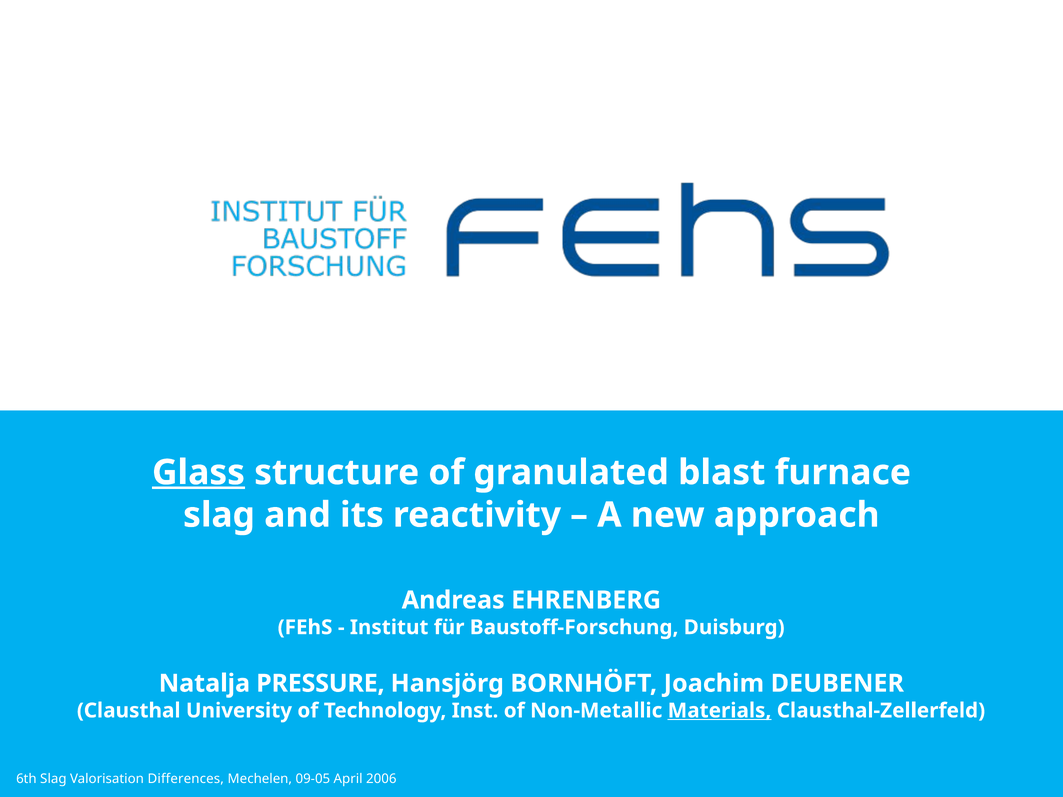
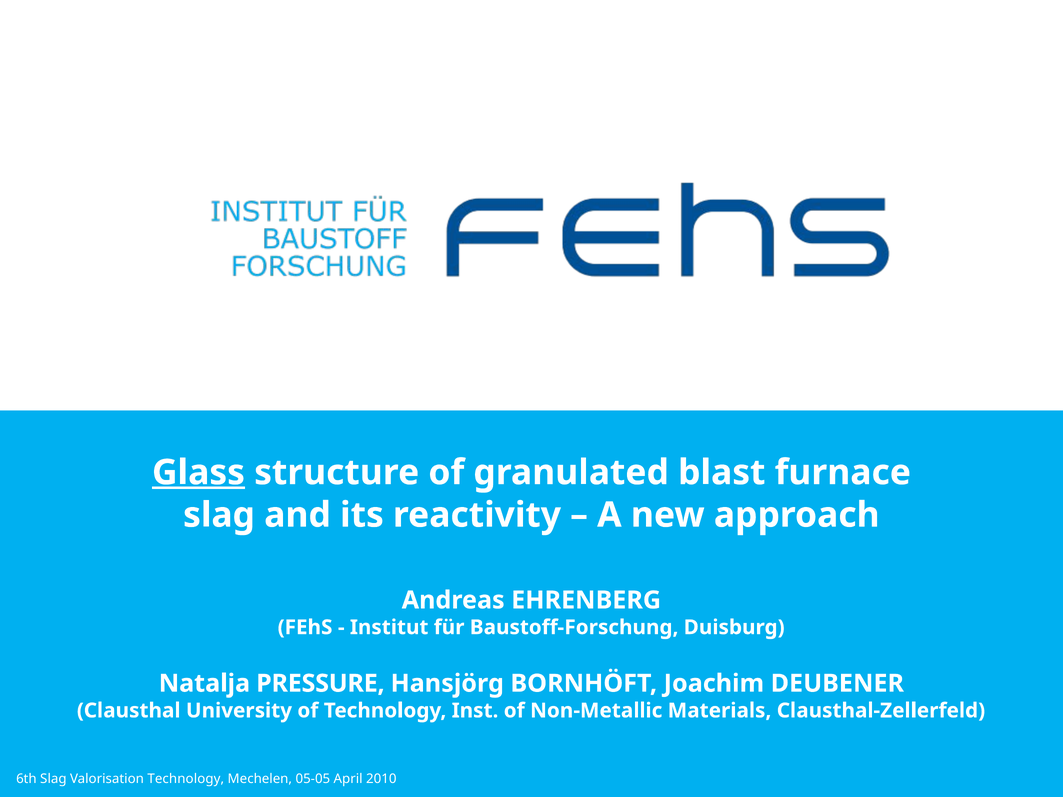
Materials underline: present -> none (720, 711)
Valorisation Differences: Differences -> Technology (186, 779)
09-05: 09-05 -> 05-05 (313, 779)
2006: 2006 -> 2010 (381, 779)
